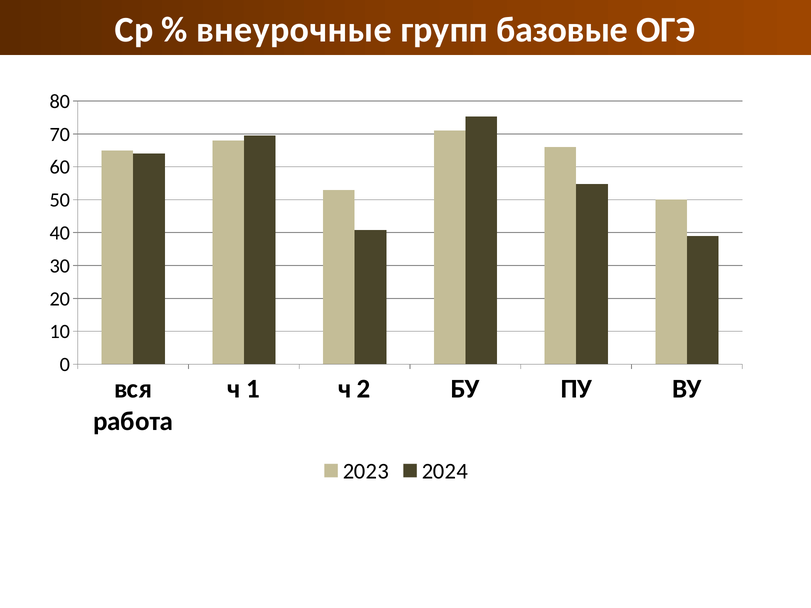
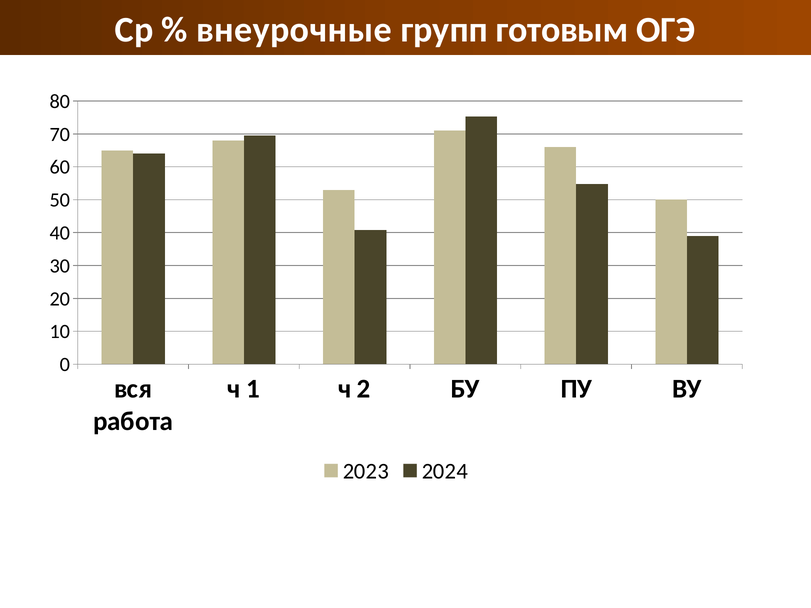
базовые: базовые -> готовым (562, 30)
